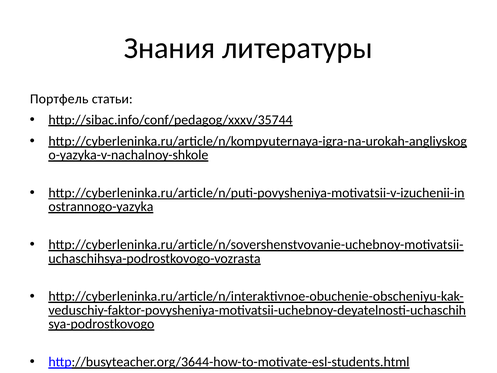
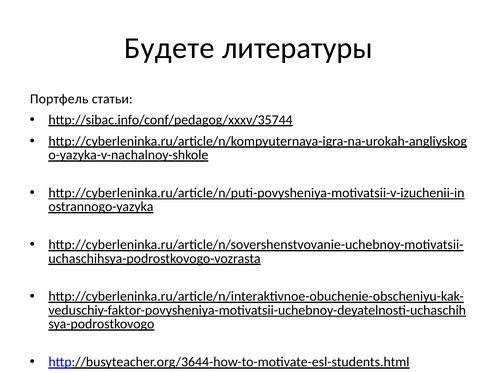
Знания: Знания -> Будете (169, 48)
